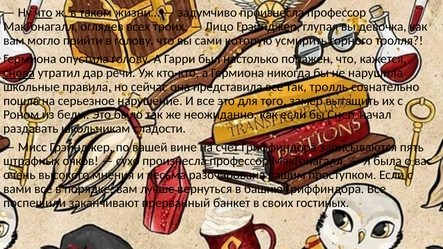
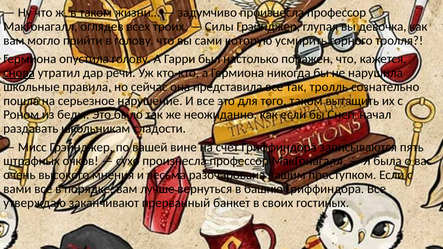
что underline: present -> none (44, 13)
Лицо: Лицо -> Силы (219, 27)
того замер: замер -> таком (306, 101)
поспешили: поспешили -> утверждаю (35, 203)
